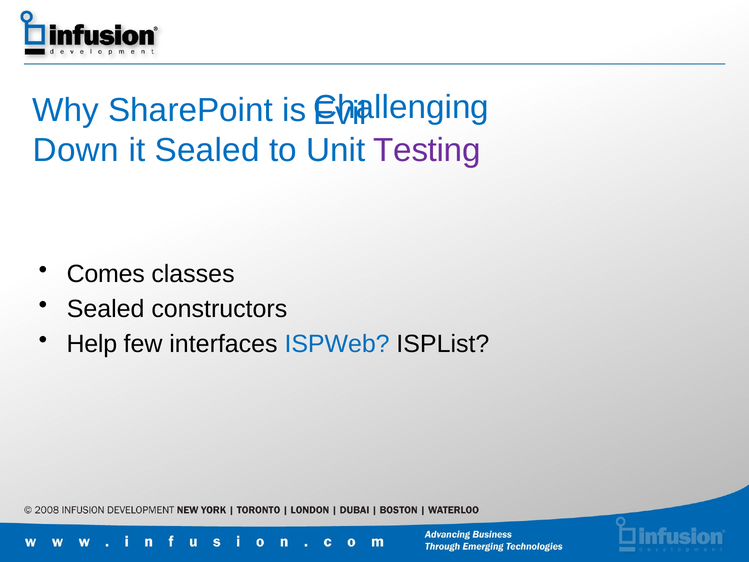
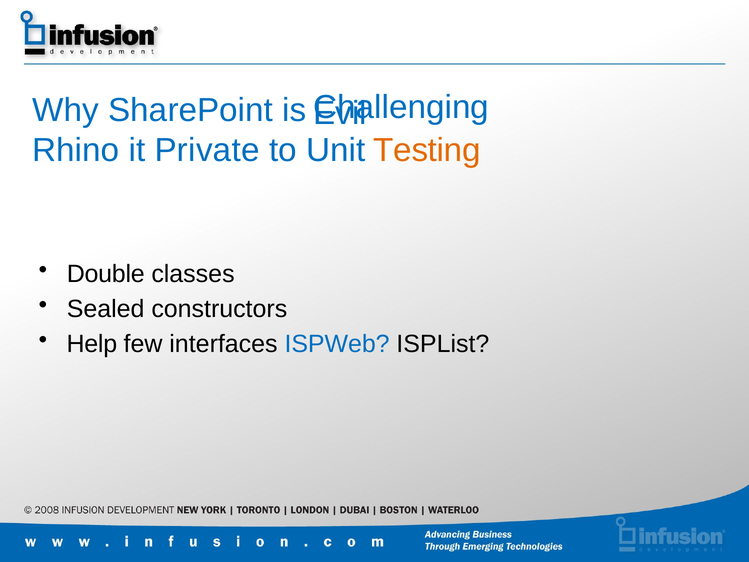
Down: Down -> Rhino (76, 150)
it Sealed: Sealed -> Private (207, 150)
Testing colour: purple -> orange (427, 150)
Comes: Comes -> Double (106, 274)
